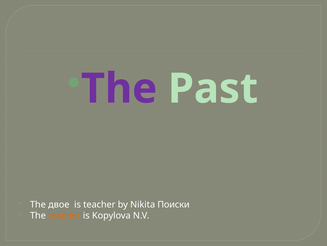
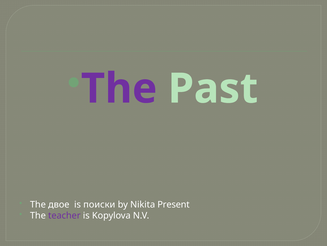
is teacher: teacher -> поиски (99, 204)
Поиски: Поиски -> Present (174, 204)
teacher colour: orange -> purple (64, 215)
